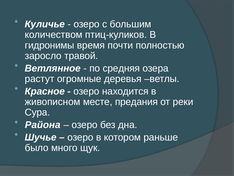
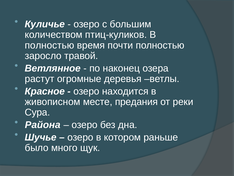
гидронимы: гидронимы -> полностью (49, 45)
средняя: средняя -> наконец (121, 68)
